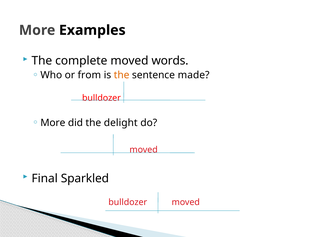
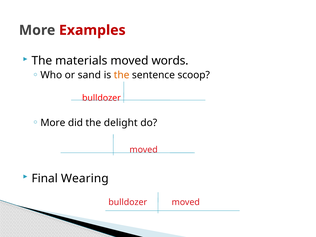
Examples colour: black -> red (92, 30)
complete: complete -> materials (81, 61)
from: from -> sand (89, 75)
made: made -> scoop (194, 75)
Sparkled: Sparkled -> Wearing (85, 178)
